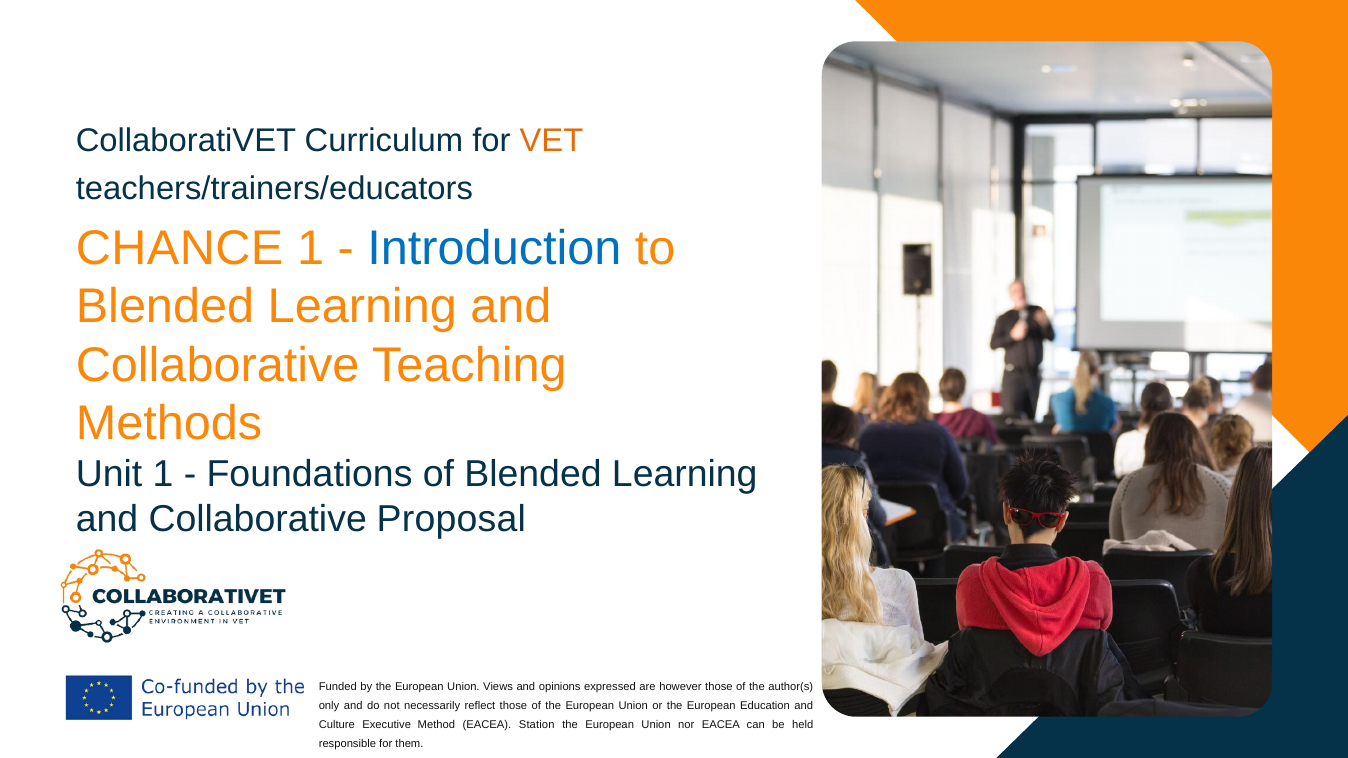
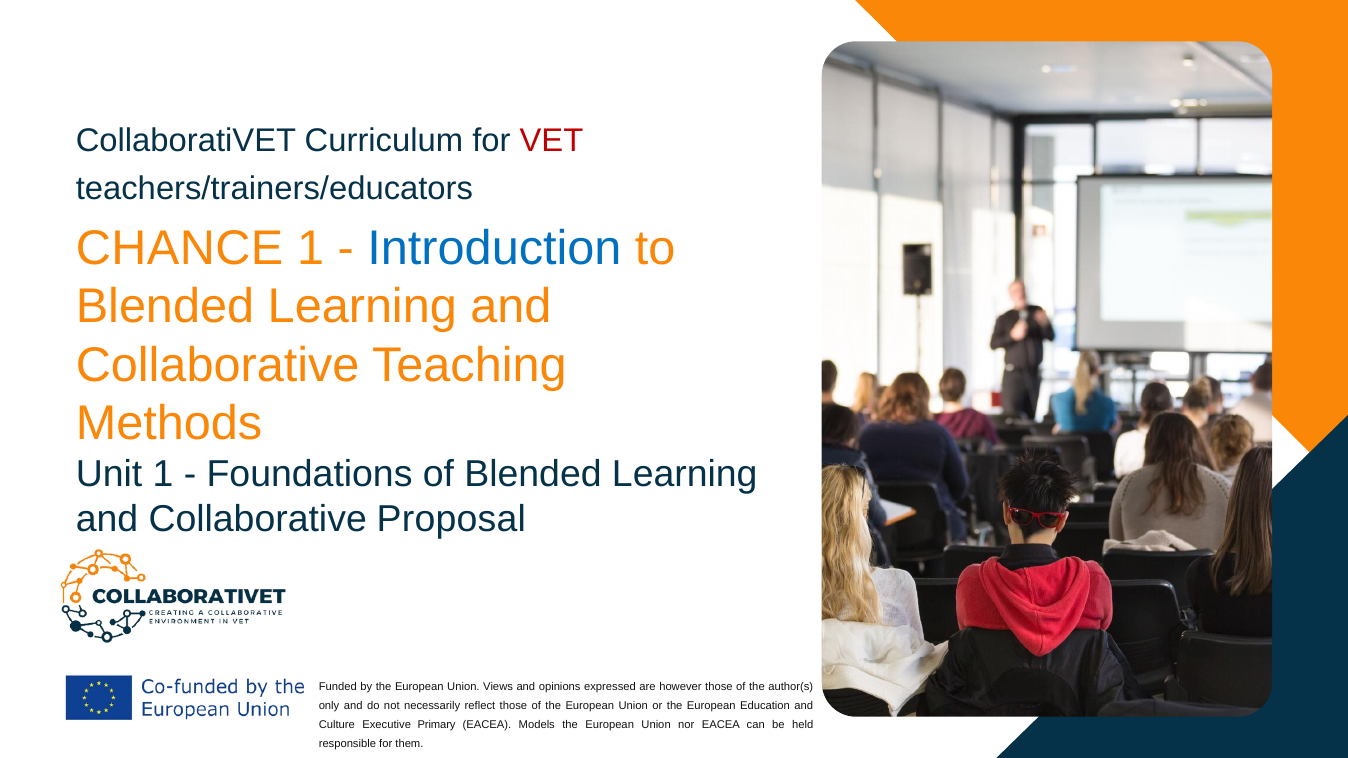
VET colour: orange -> red (551, 141)
Method: Method -> Primary (437, 725)
Station: Station -> Models (537, 725)
